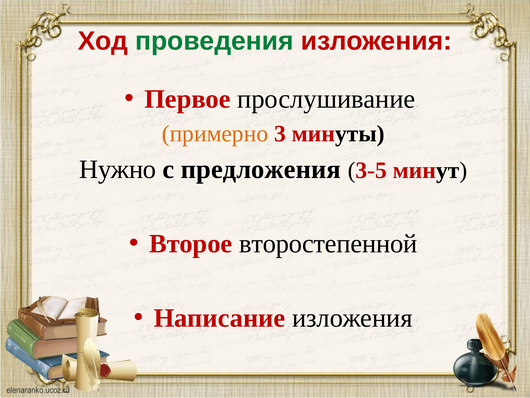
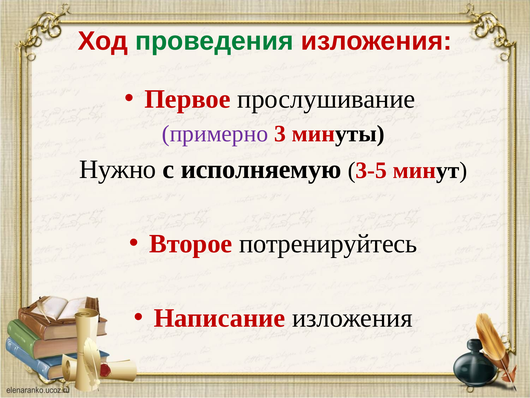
примерно colour: orange -> purple (215, 134)
предложения: предложения -> исполняемую (261, 169)
второстепенной: второстепенной -> потренируйтесь (328, 243)
